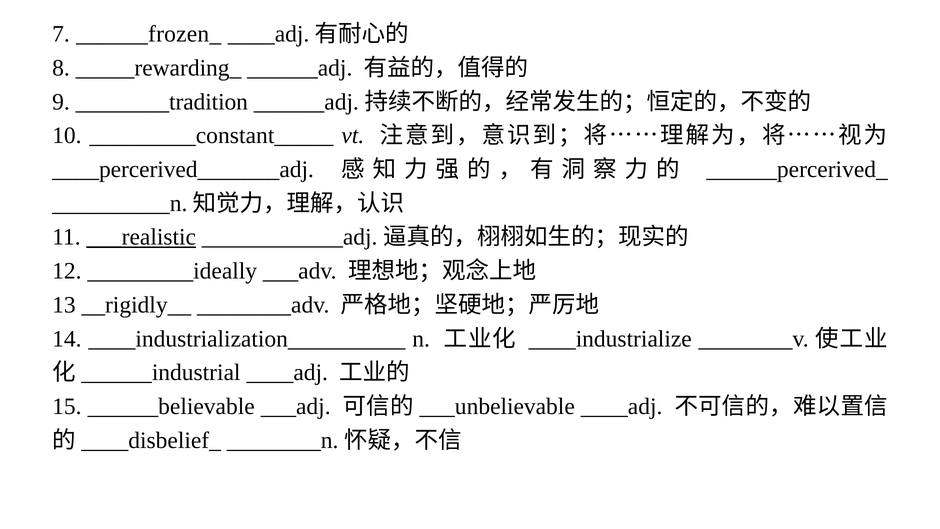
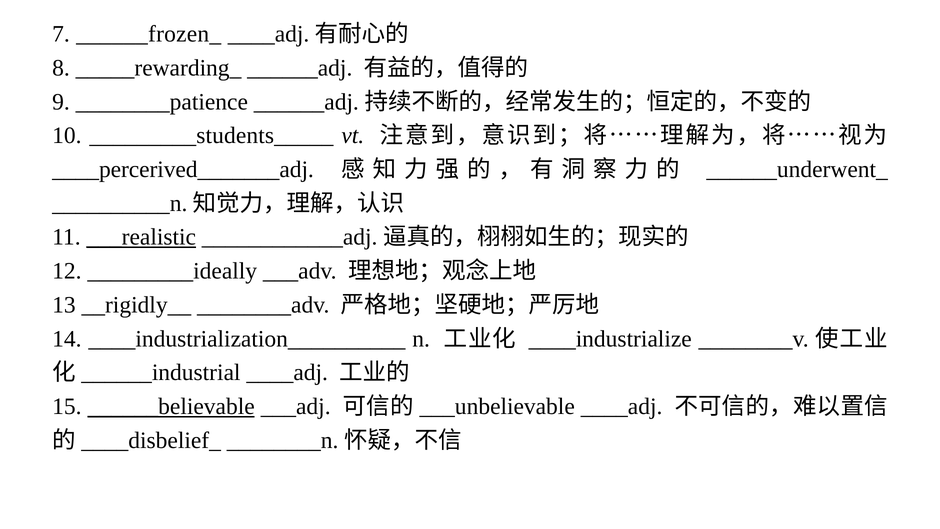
________tradition: ________tradition -> ________patience (162, 102)
_________constant_____: _________constant_____ -> _________students_____ (211, 136)
______percerived_: ______percerived_ -> ______underwent_ (797, 169)
______believable underline: none -> present (171, 406)
